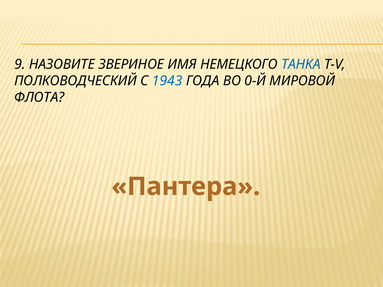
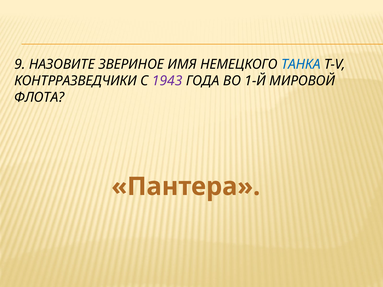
ПОЛКОВОДЧЕСКИЙ: ПОЛКОВОДЧЕСКИЙ -> КОНТРРАЗВЕДЧИКИ (76, 81)
1943 colour: blue -> purple (167, 81)
0-Й: 0-Й -> 1-Й (255, 81)
